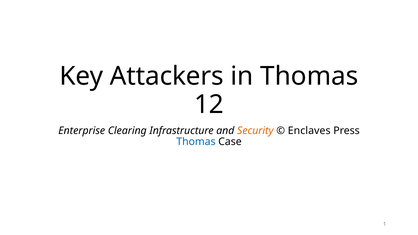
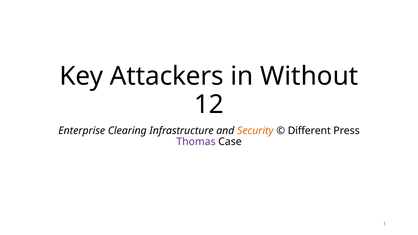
in Thomas: Thomas -> Without (309, 76)
Enclaves: Enclaves -> Different (309, 131)
Thomas colour: blue -> purple (196, 142)
